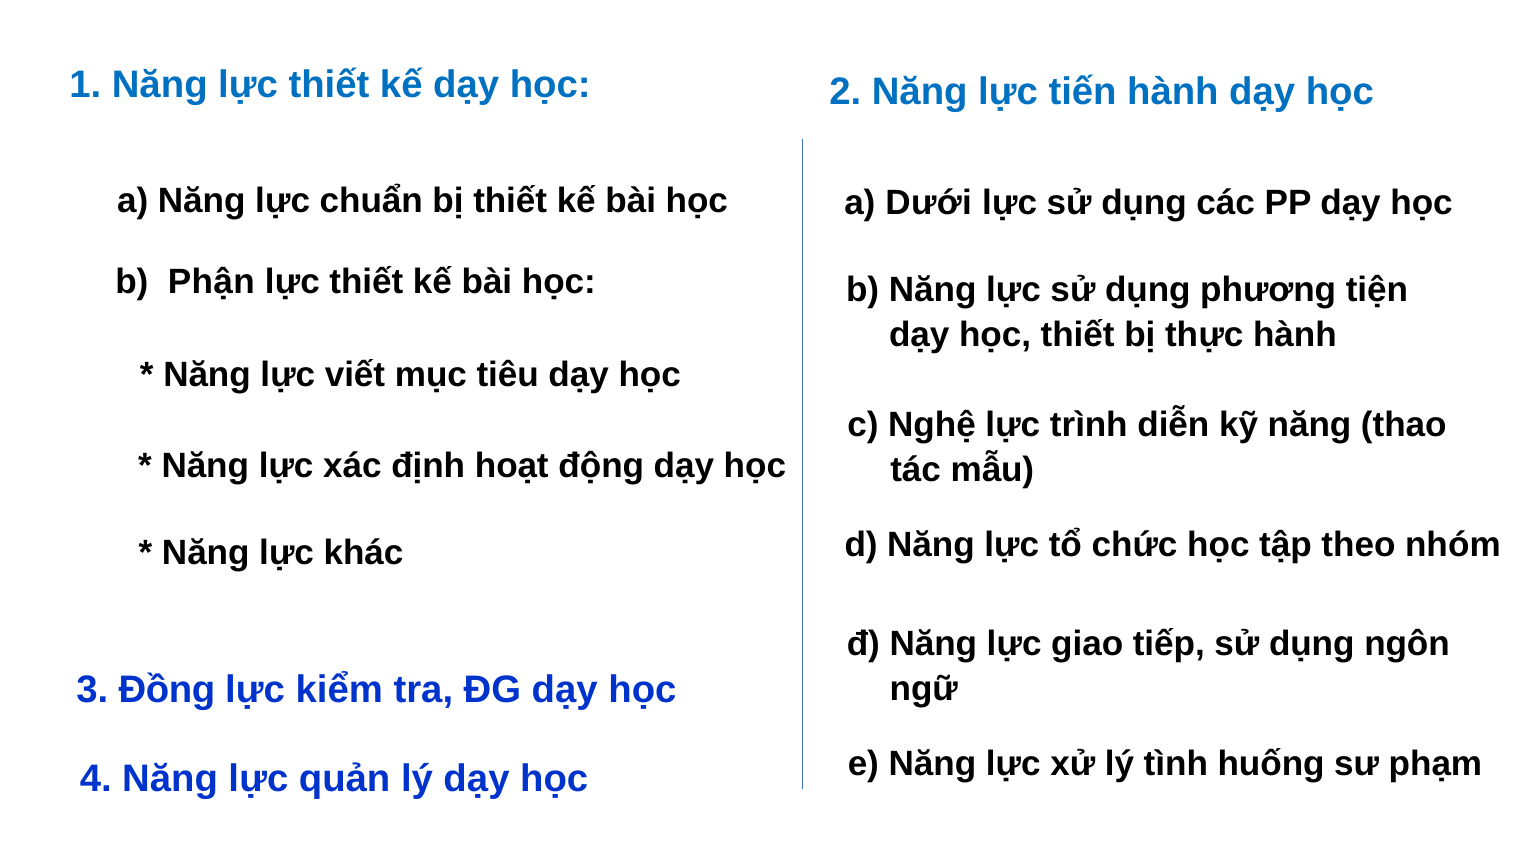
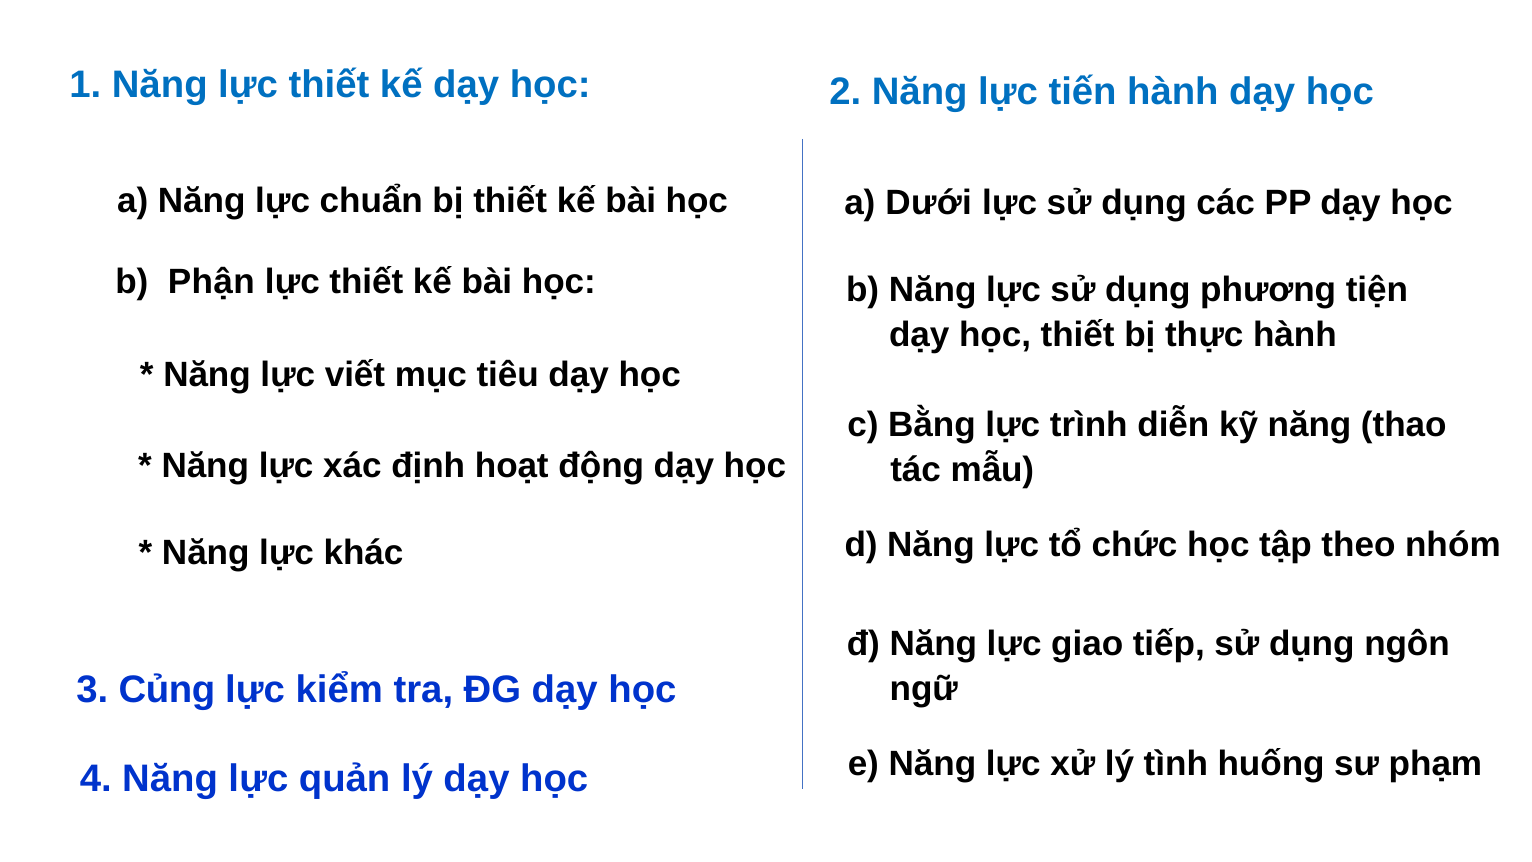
Nghệ: Nghệ -> Bằng (932, 425)
Đồng: Đồng -> Củng (167, 689)
